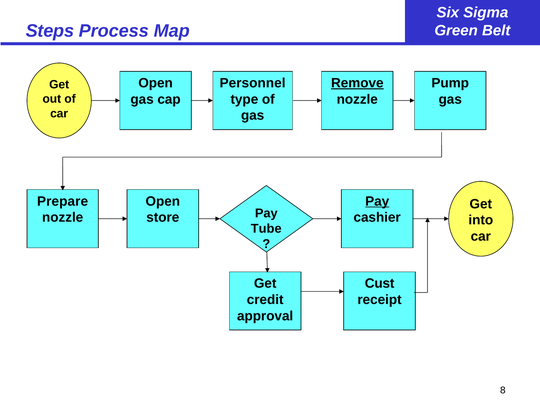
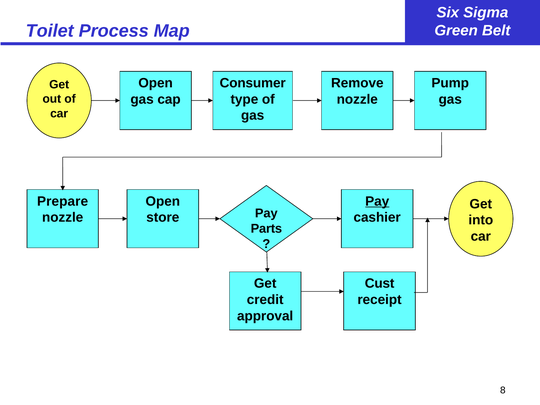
Steps: Steps -> Toilet (50, 31)
Personnel: Personnel -> Consumer (253, 83)
Remove underline: present -> none (357, 83)
Tube: Tube -> Parts (266, 229)
